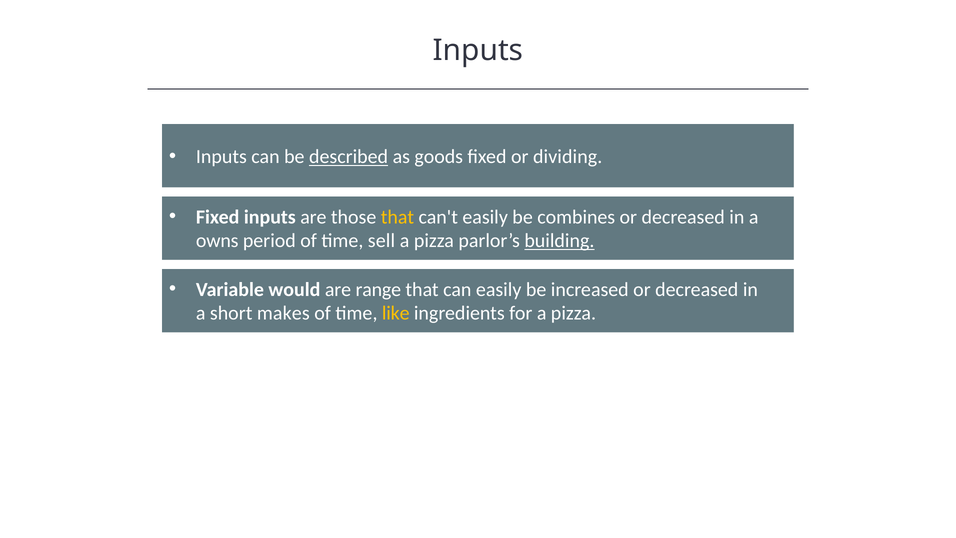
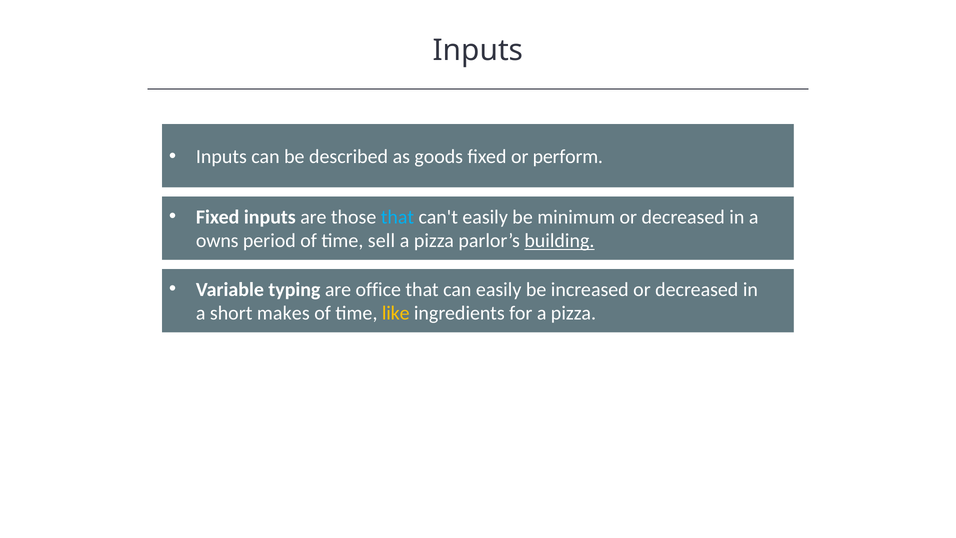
described underline: present -> none (349, 157)
dividing: dividing -> perform (568, 157)
that colour: yellow -> light blue (397, 217)
combines: combines -> minimum (576, 217)
would: would -> typing (294, 289)
range: range -> office (378, 289)
